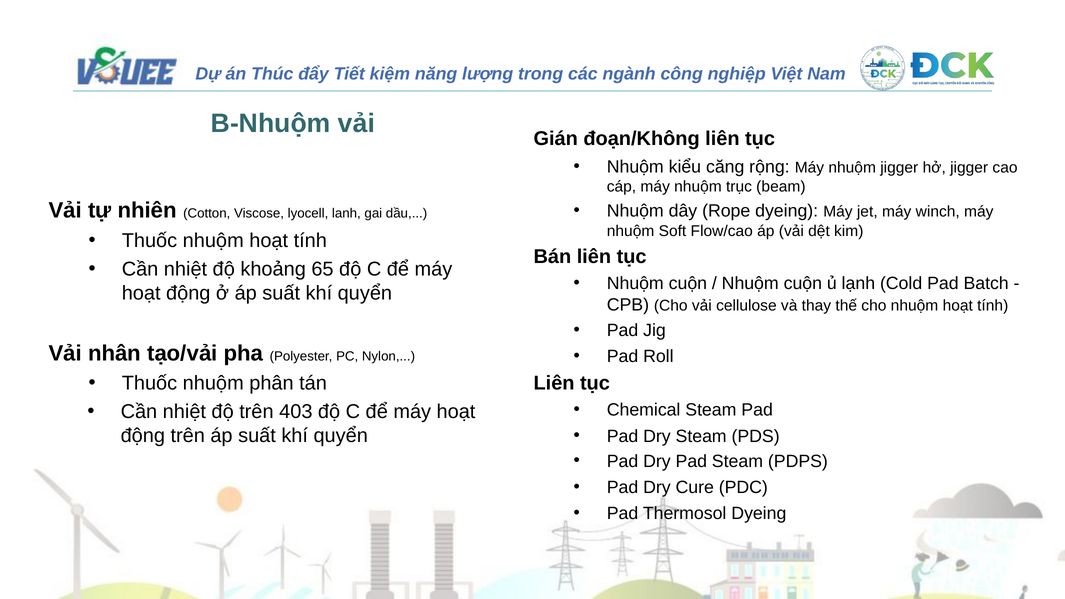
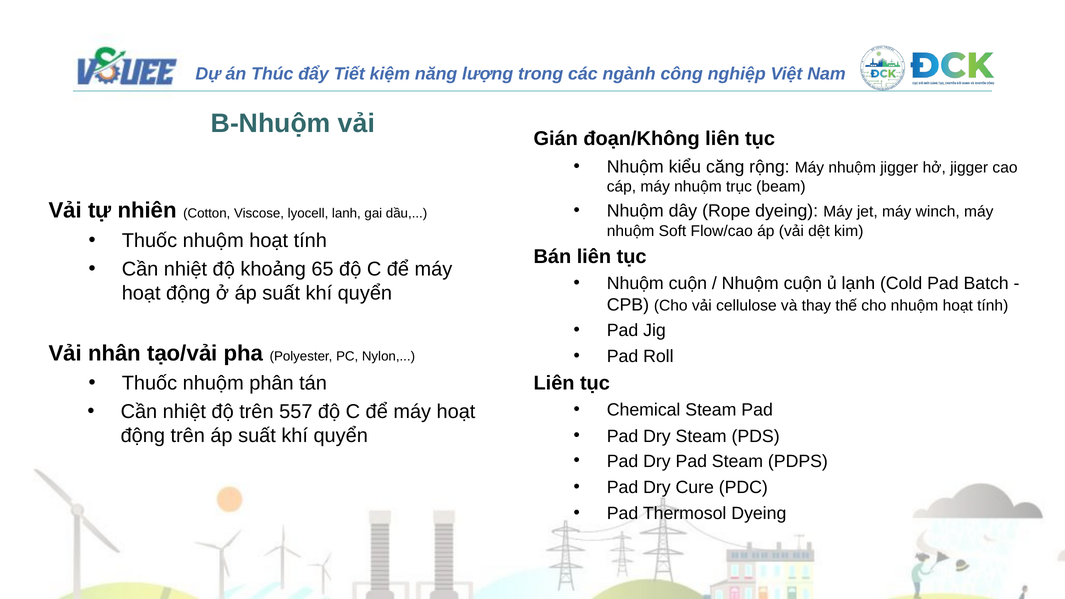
403: 403 -> 557 (296, 412)
